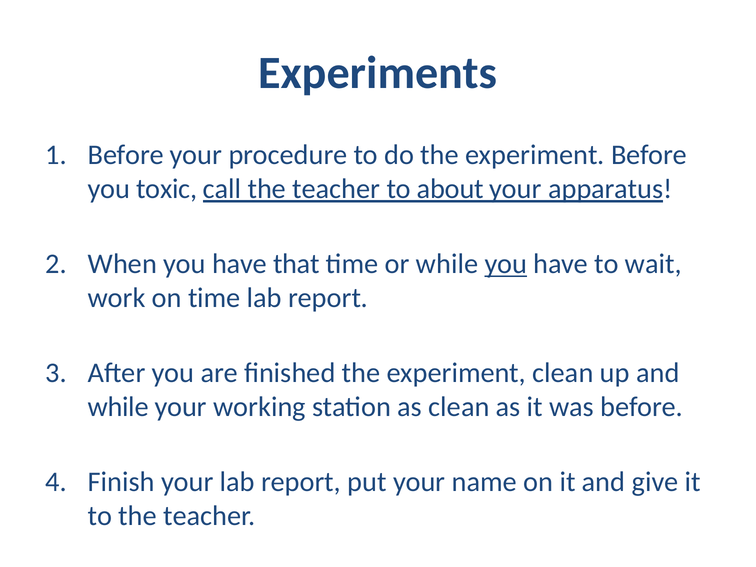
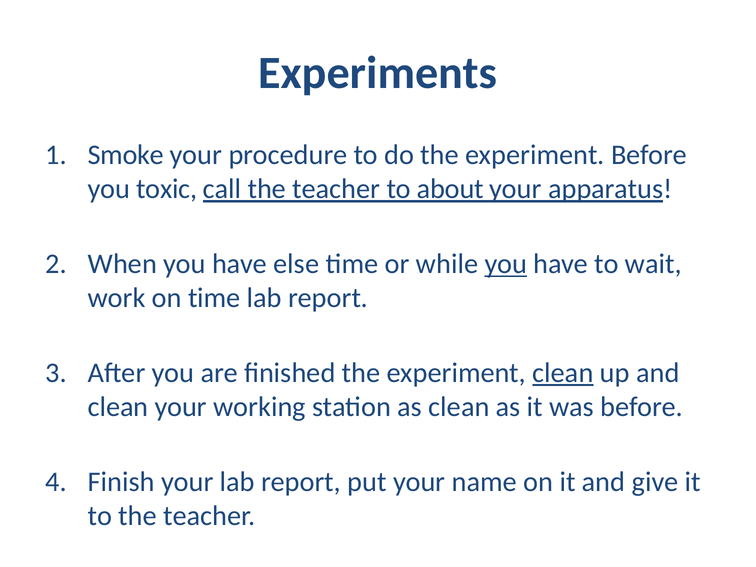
Before: Before -> Smoke (126, 155)
that: that -> else (296, 264)
clean underline: none -> present (563, 373)
while: while -> clean (118, 407)
